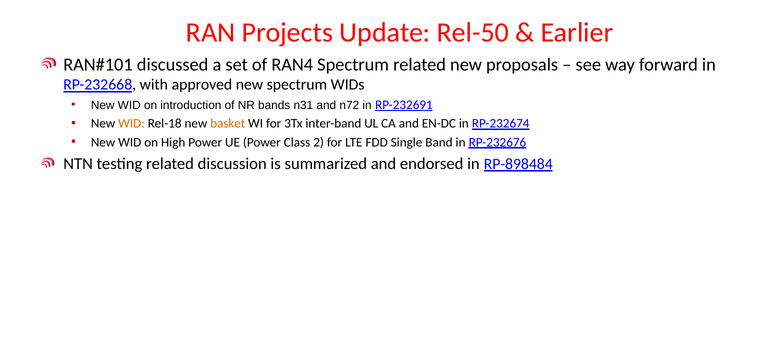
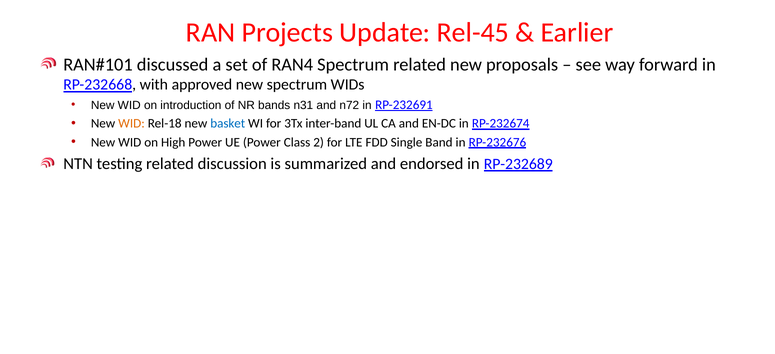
Rel-50: Rel-50 -> Rel-45 (473, 33)
basket colour: orange -> blue (228, 124)
RP-898484: RP-898484 -> RP-232689 (518, 164)
